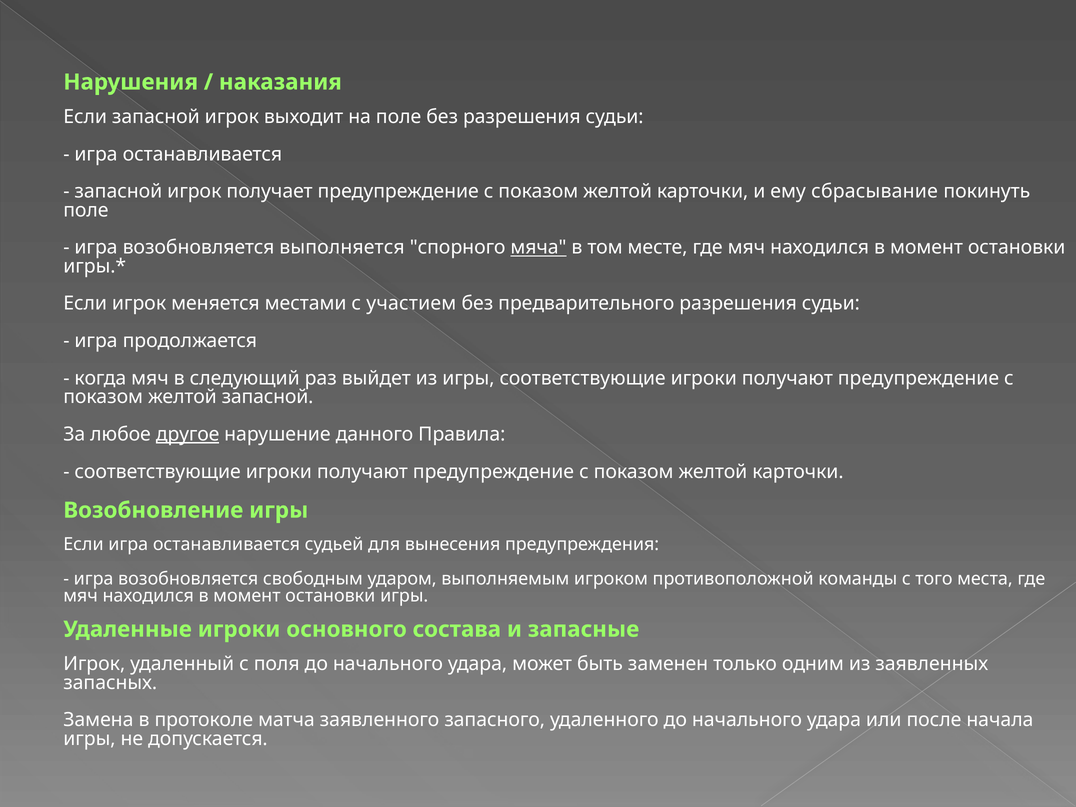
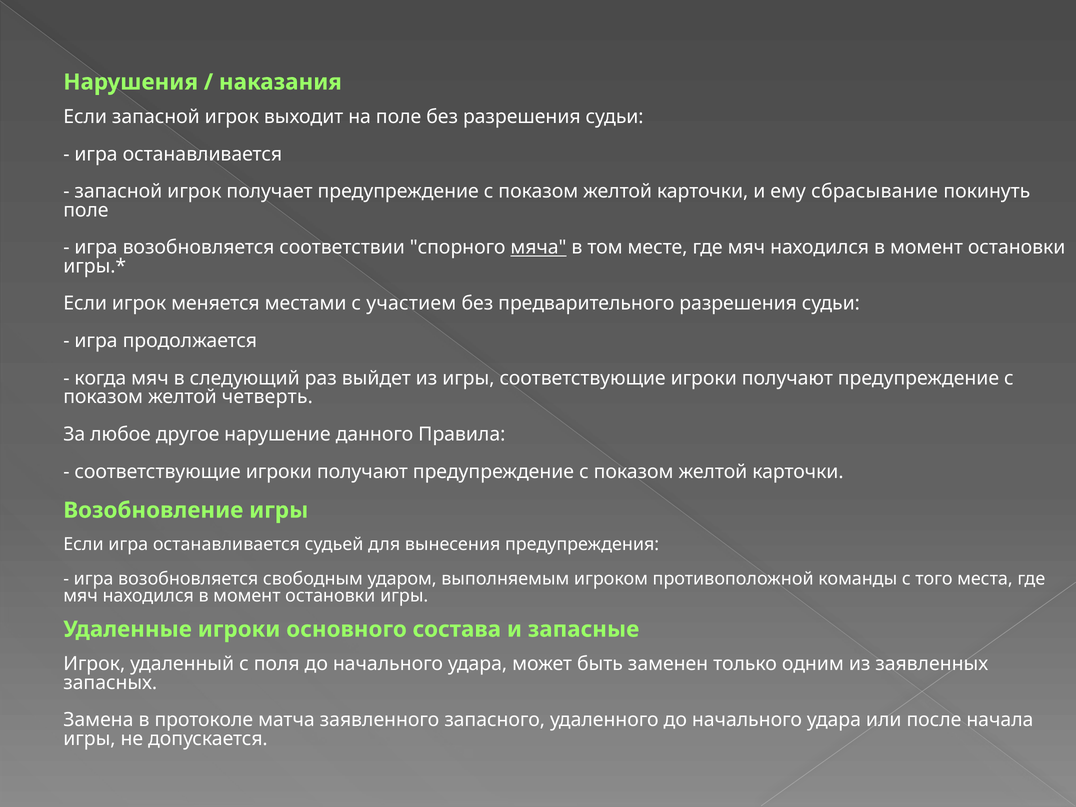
выполняется: выполняется -> соответствии (342, 248)
желтой запасной: запасной -> четверть (267, 397)
другое underline: present -> none (188, 434)
